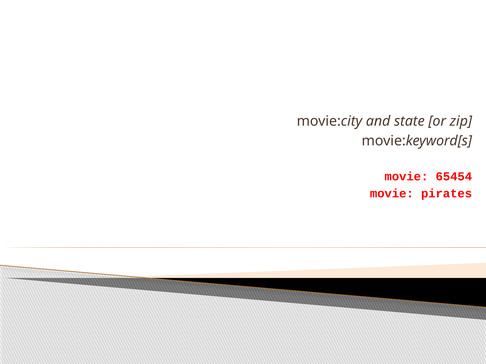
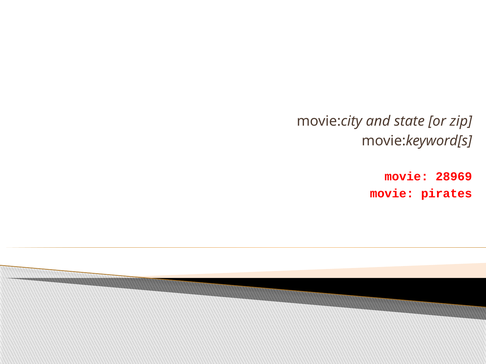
65454: 65454 -> 28969 (454, 177)
